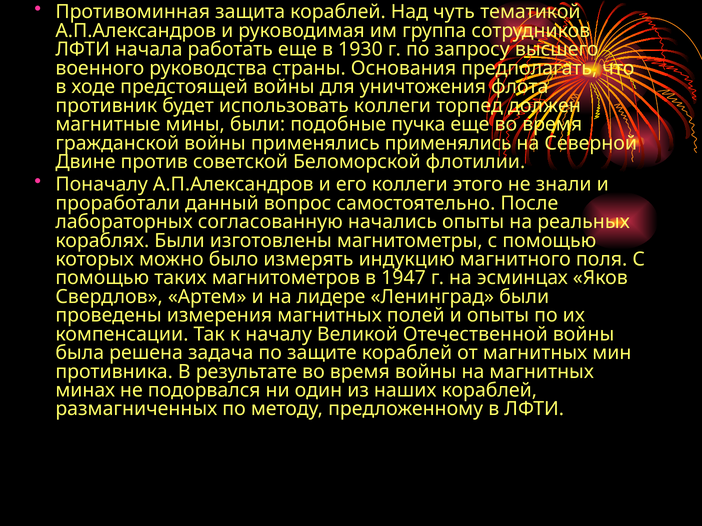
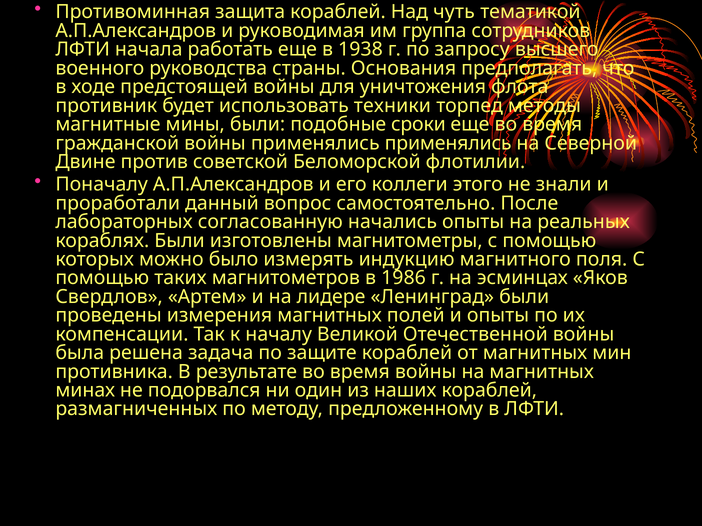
1930: 1930 -> 1938 (360, 50)
использовать коллеги: коллеги -> техники (392, 106)
должен: должен -> методы (544, 106)
пучка: пучка -> сроки (418, 124)
1947: 1947 -> 1986 (404, 278)
